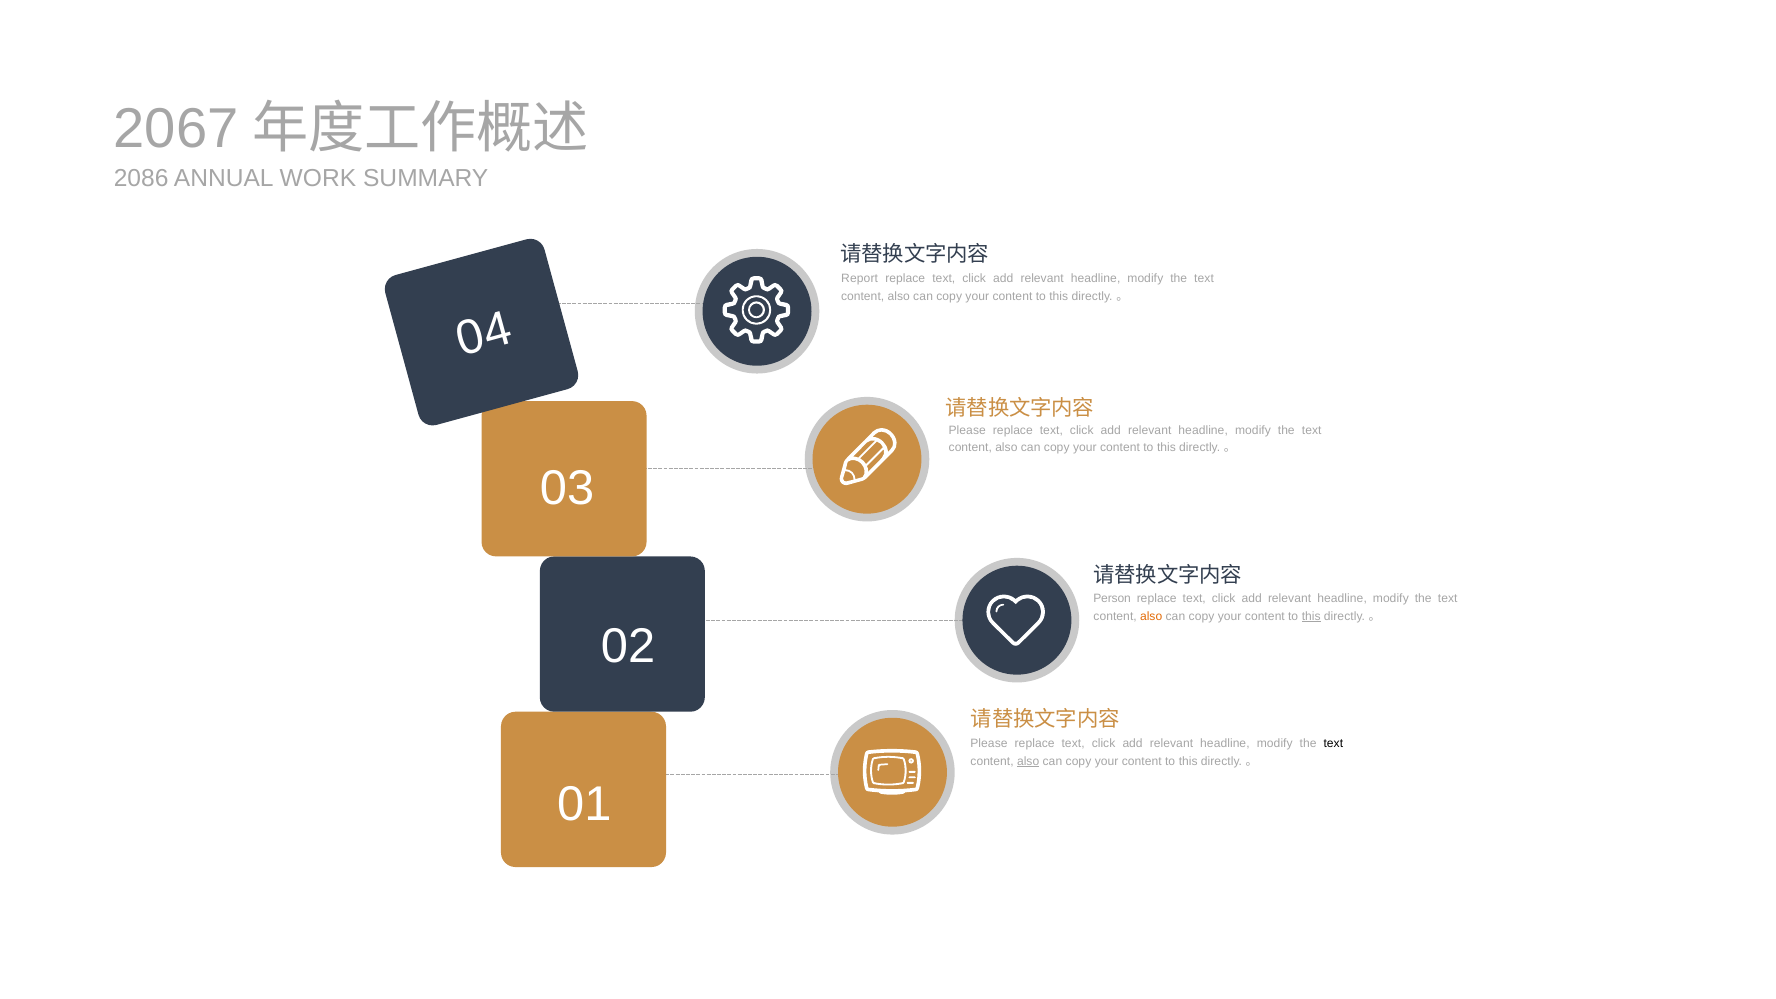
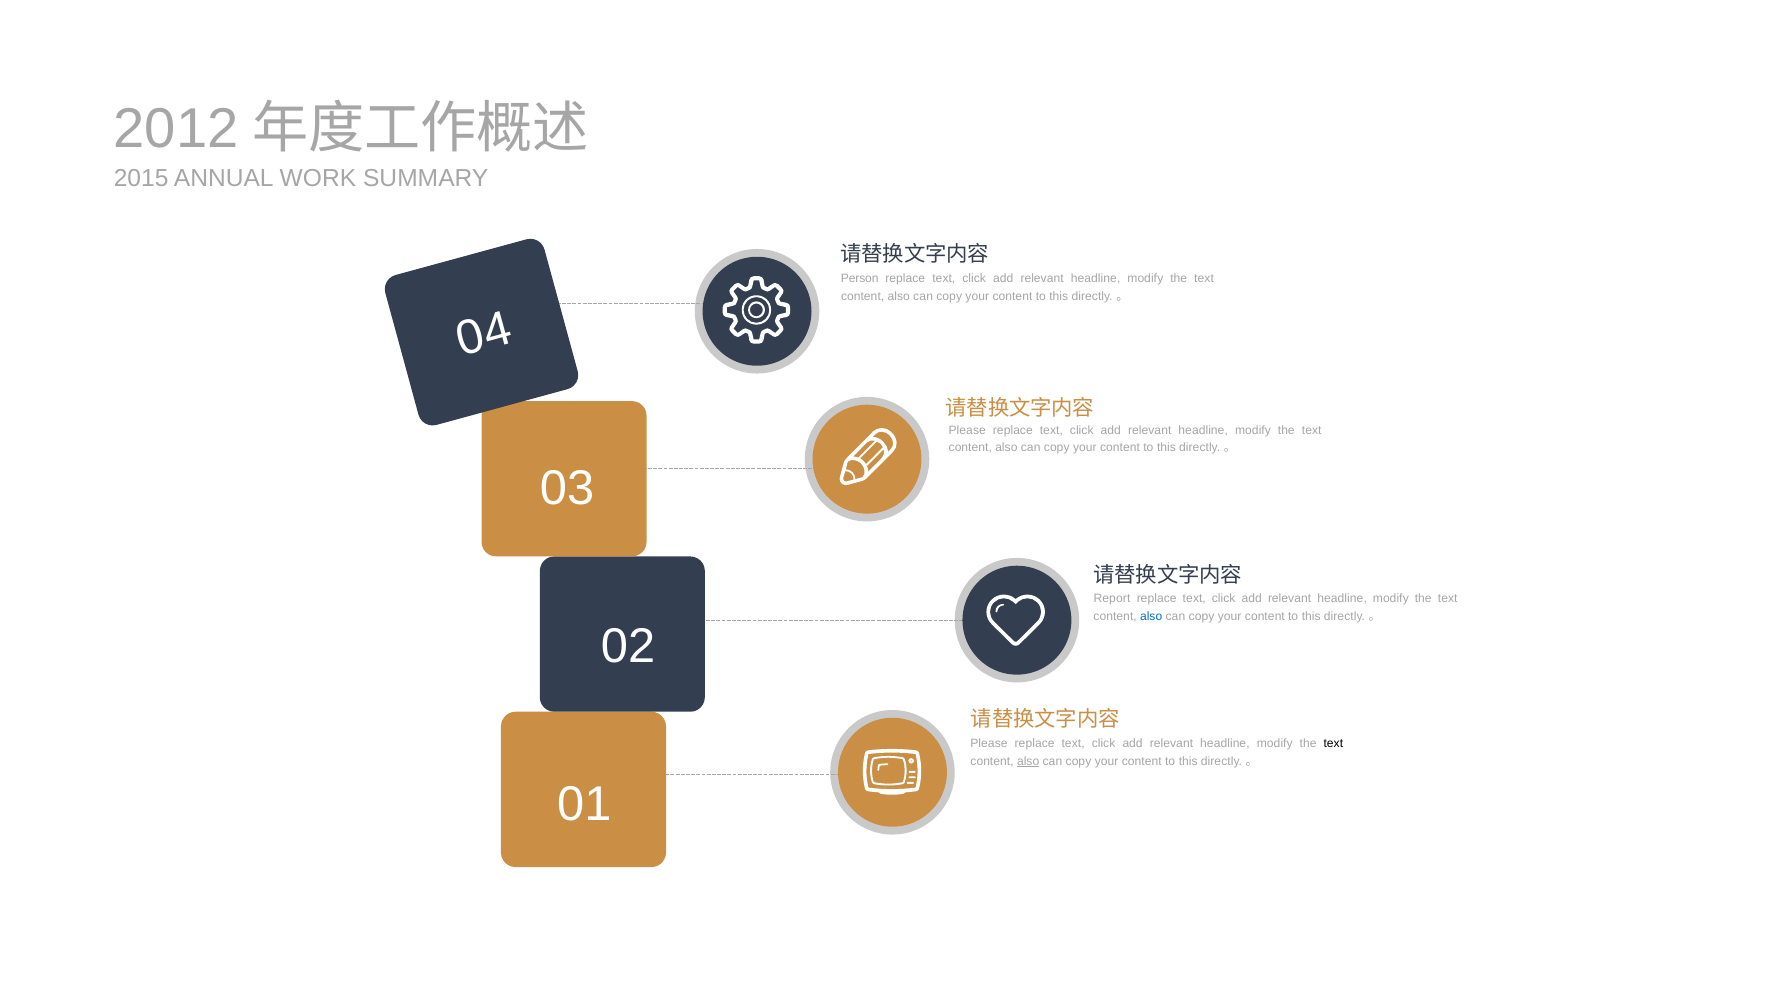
2067: 2067 -> 2012 (176, 129)
2086: 2086 -> 2015 (141, 178)
Report: Report -> Person (860, 279)
Person: Person -> Report (1112, 599)
also colour: orange -> blue (1151, 616)
this underline: present -> none (1311, 616)
